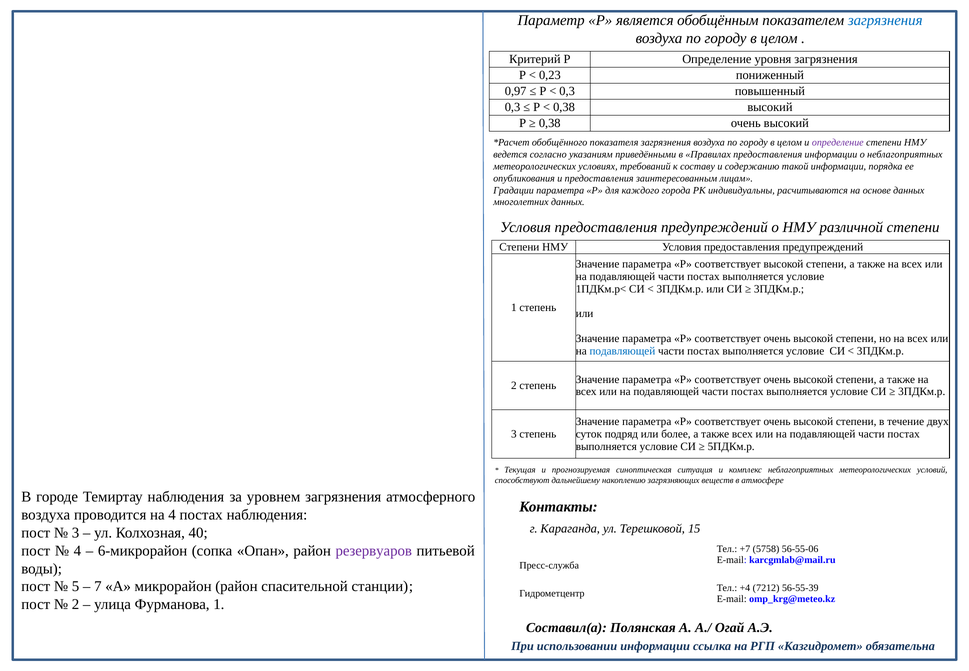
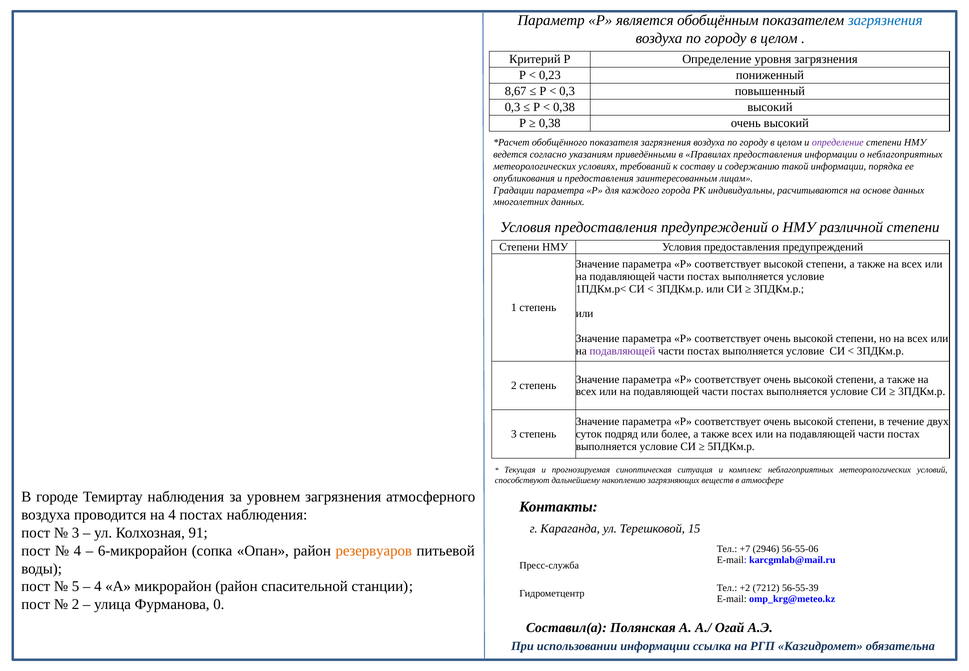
0,97: 0,97 -> 8,67 (516, 91)
подавляющей colour: blue -> purple (622, 351)
40: 40 -> 91 (198, 533)
резервуаров colour: purple -> orange (374, 551)
5758: 5758 -> 2946 (766, 549)
7: 7 -> 4 (98, 586)
+4: +4 -> +2 (745, 588)
Фурманова 1: 1 -> 0 (219, 604)
